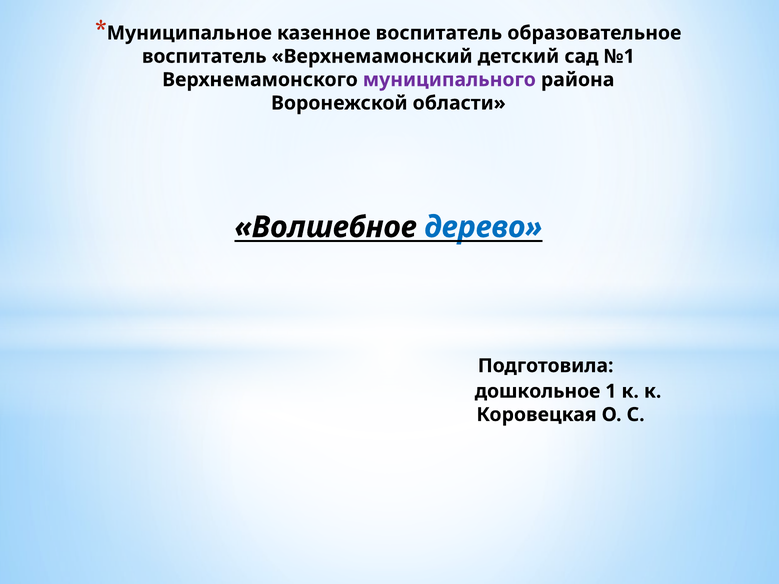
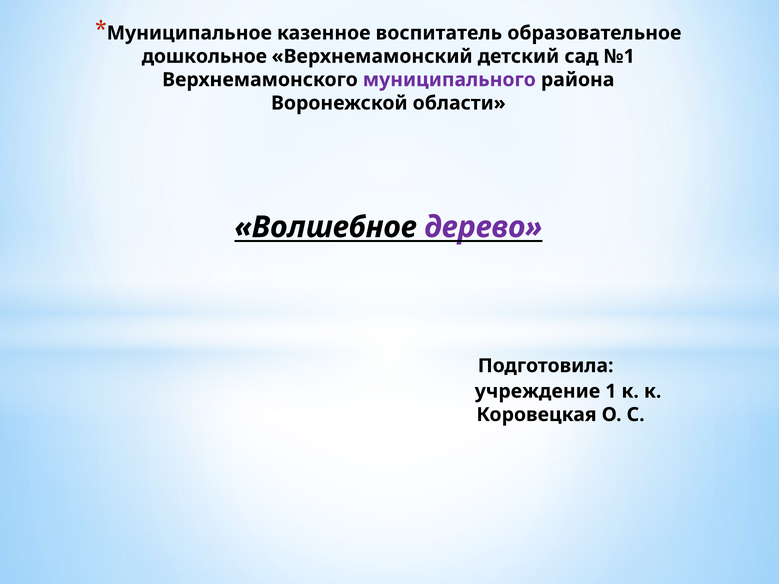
воспитатель: воспитатель -> дошкольное (204, 56)
дерево colour: blue -> purple (483, 227)
дошкольное: дошкольное -> учреждение (537, 391)
